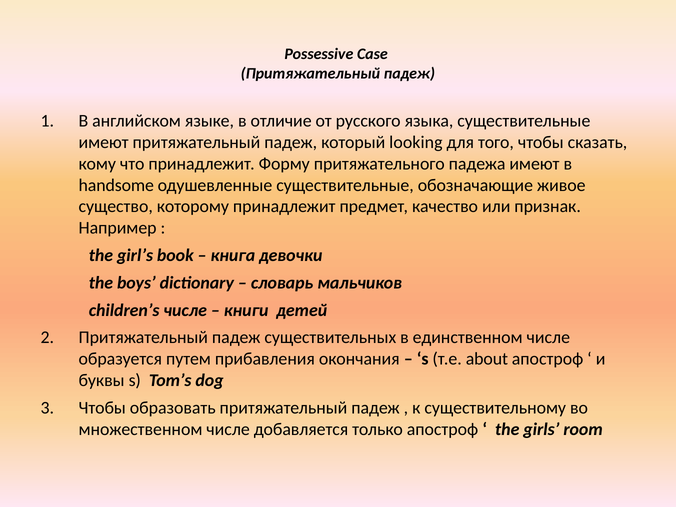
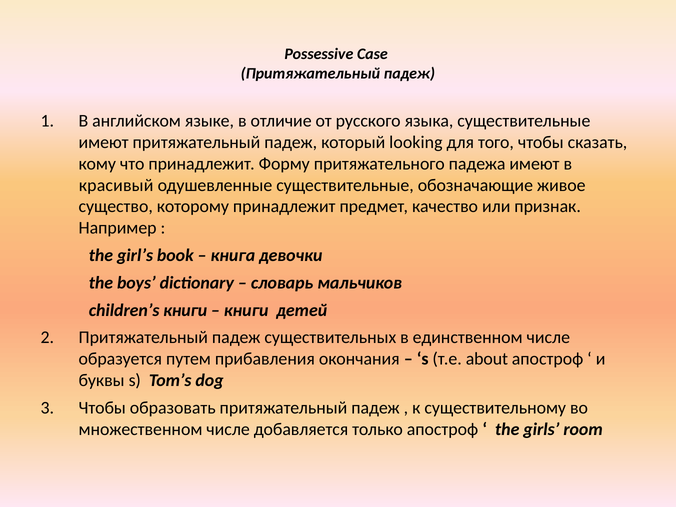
handsome: handsome -> красивый (116, 185)
children’s числе: числе -> книги (185, 310)
